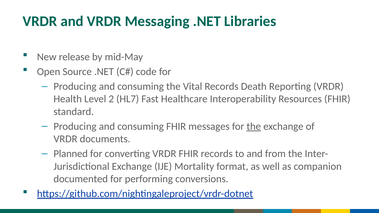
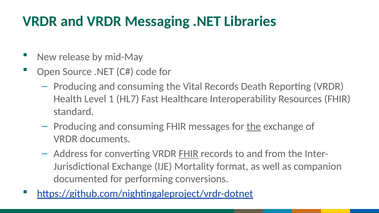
2: 2 -> 1 (111, 99)
Planned: Planned -> Address (71, 154)
FHIR underline: none -> present (189, 154)
